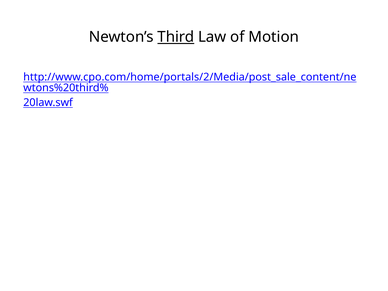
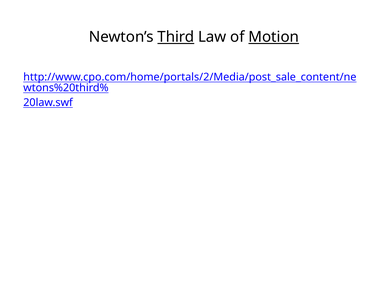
Motion underline: none -> present (274, 37)
